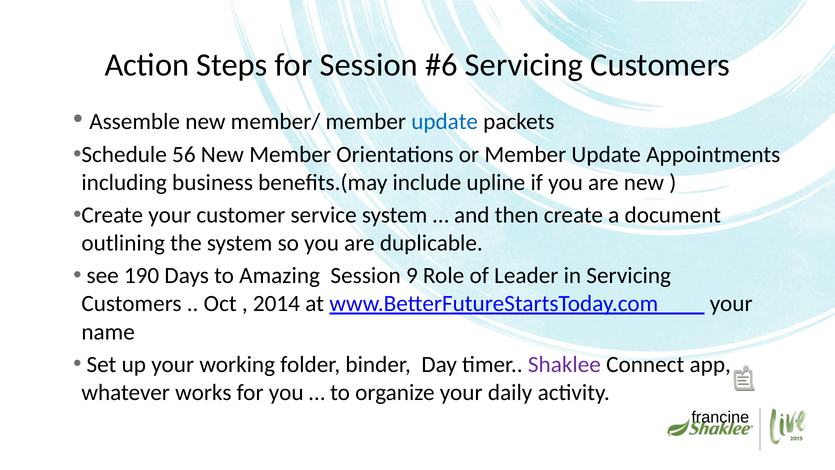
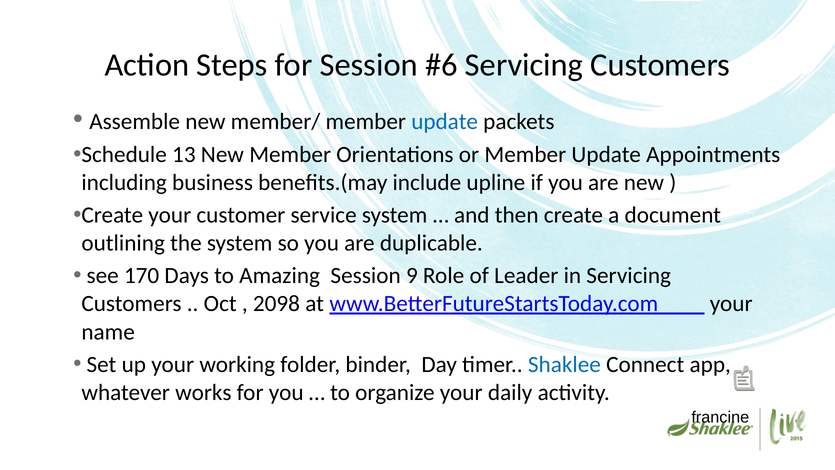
56: 56 -> 13 (184, 155)
190: 190 -> 170 (142, 276)
2014: 2014 -> 2098 (276, 303)
Shaklee colour: purple -> blue (564, 364)
